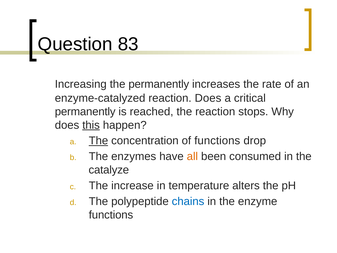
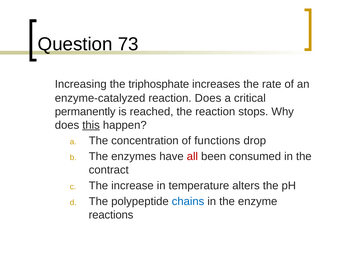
83: 83 -> 73 (128, 44)
the permanently: permanently -> triphosphate (159, 84)
The underline: present -> none (98, 141)
all colour: orange -> red (192, 156)
catalyze: catalyze -> contract (109, 170)
functions: functions -> reactions (111, 215)
